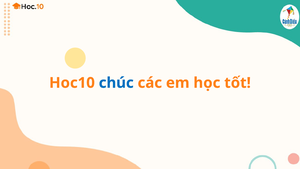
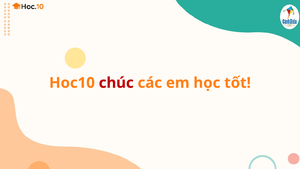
chúc colour: blue -> red (116, 83)
